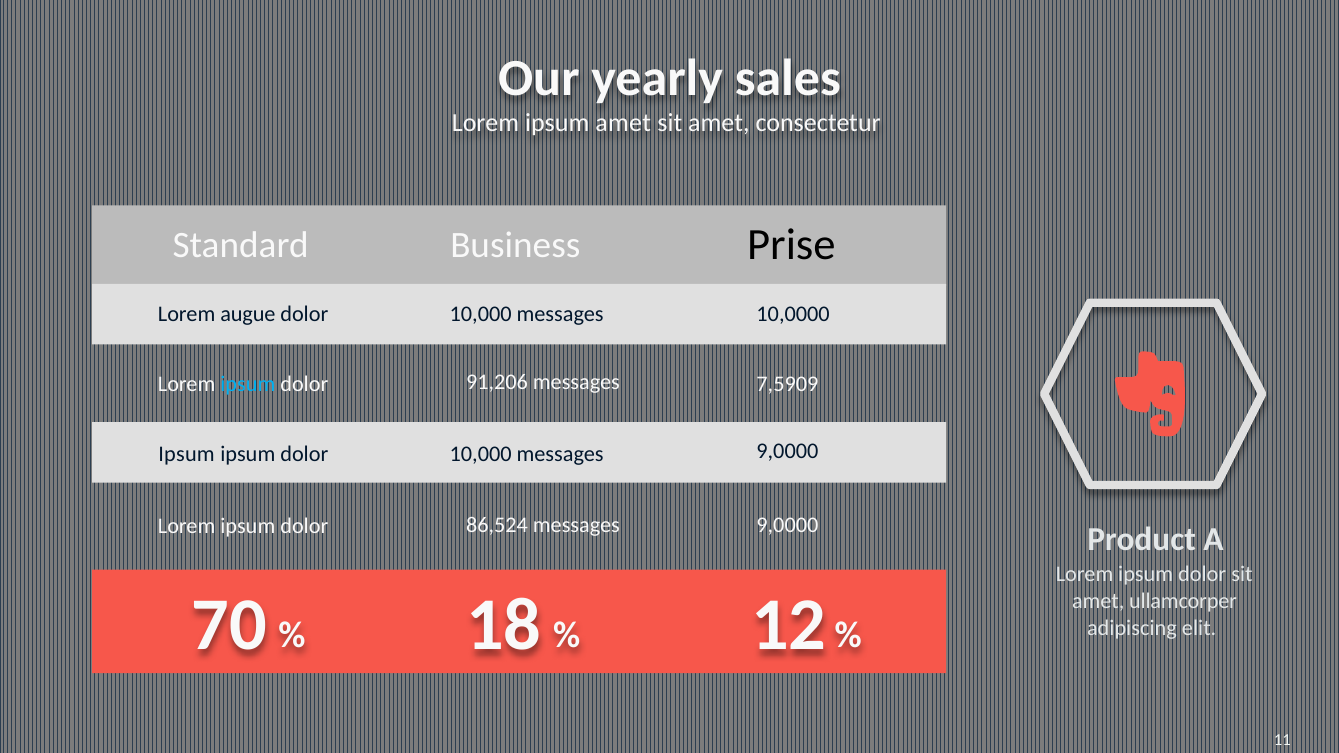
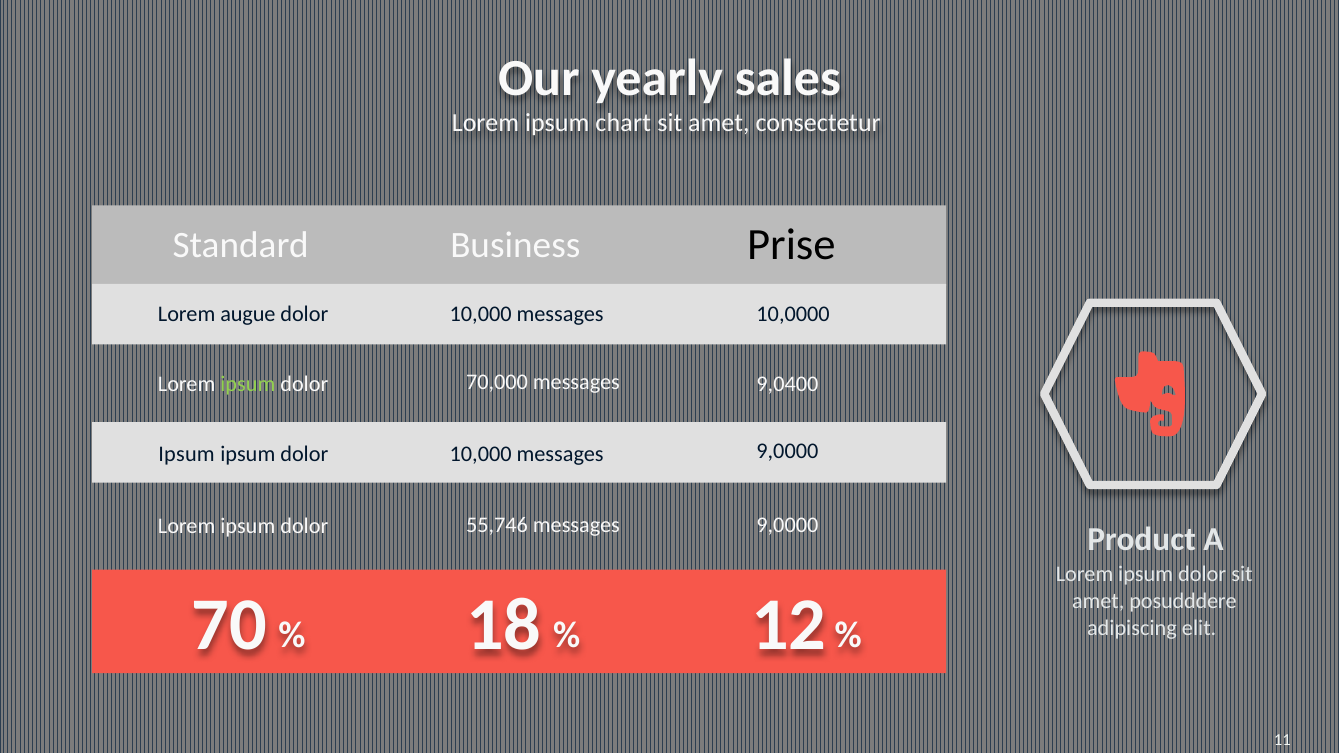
ipsum amet: amet -> chart (623, 123)
91,206: 91,206 -> 70,000 (497, 382)
7,5909: 7,5909 -> 9,0400 (787, 384)
ipsum colour: light blue -> light green (248, 384)
86,524: 86,524 -> 55,746 (497, 526)
ullamcorper: ullamcorper -> posudddere (1183, 601)
